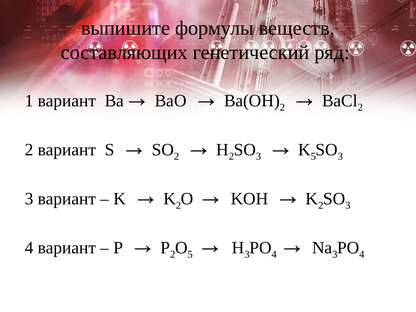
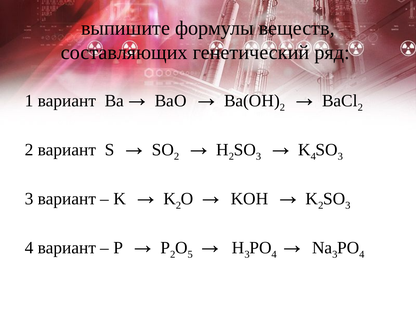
K 5: 5 -> 4 (313, 156)
